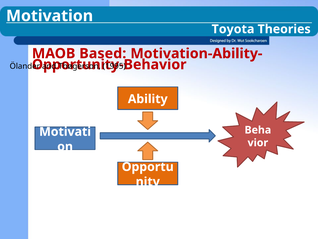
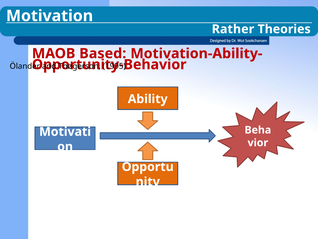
Toyota: Toyota -> Rather (233, 29)
